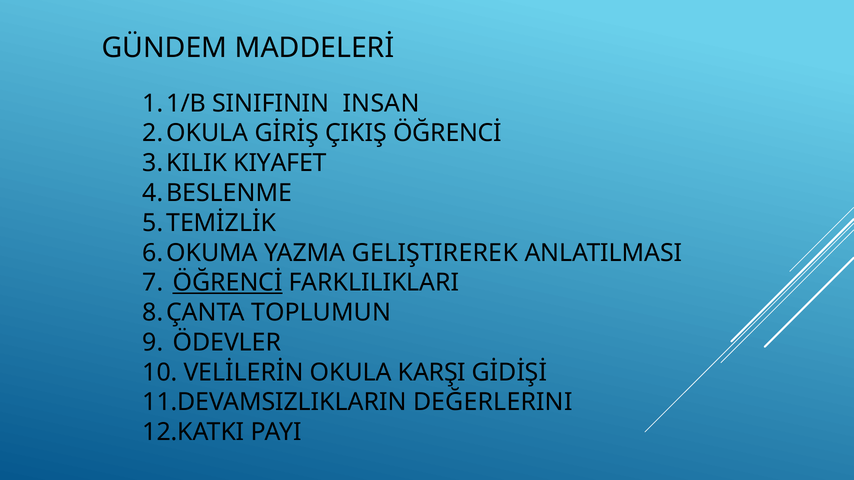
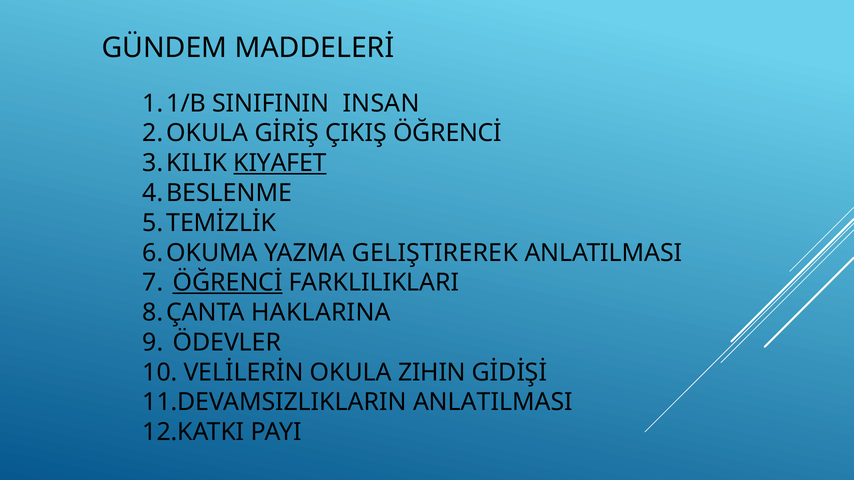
KIYAFET underline: none -> present (280, 163)
TOPLUMUN: TOPLUMUN -> HAKLARINA (321, 313)
KARŞI: KARŞI -> ZIHIN (432, 373)
DEĞERLERINI: DEĞERLERINI -> ANLATILMASI (493, 403)
